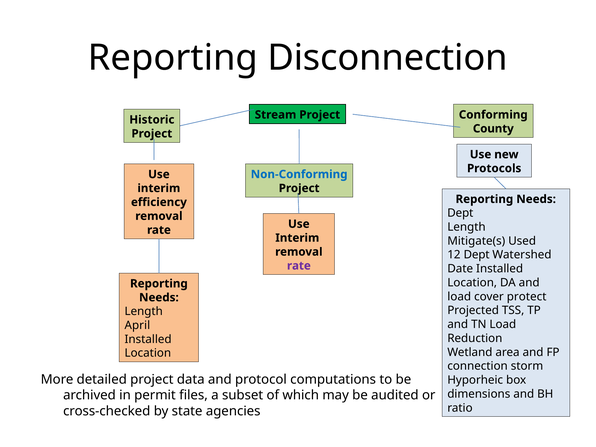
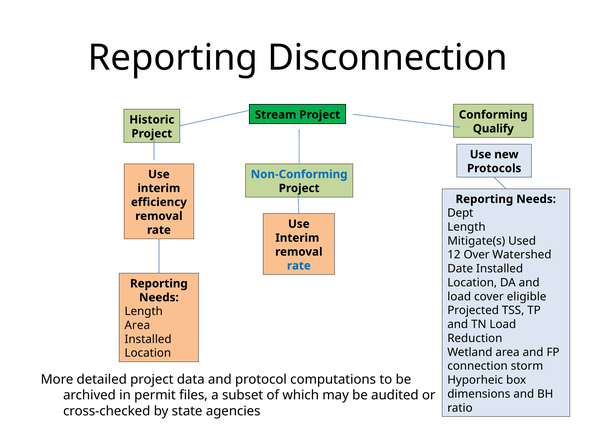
County: County -> Qualify (493, 129)
12 Dept: Dept -> Over (477, 255)
rate colour: purple -> blue (299, 266)
protect: protect -> eligible (527, 297)
April: April -> Area (137, 325)
